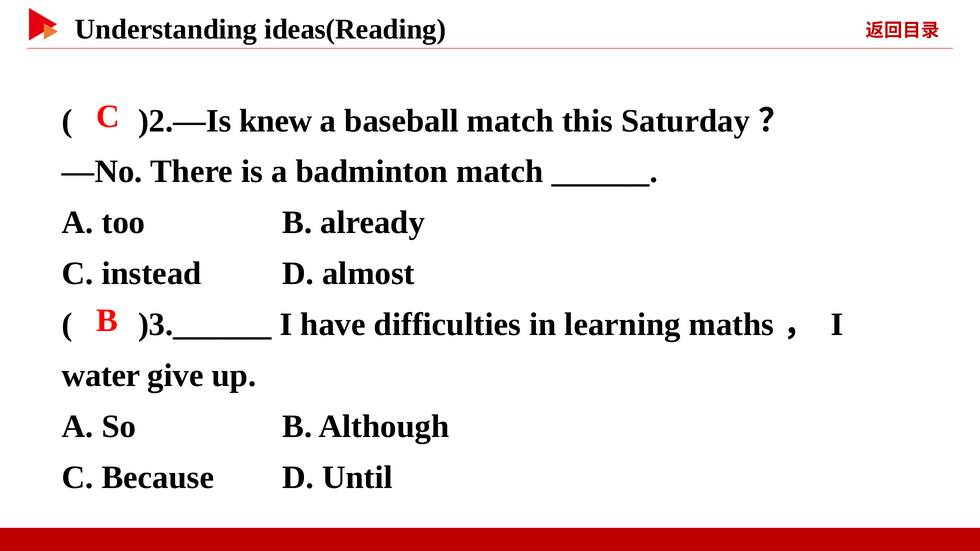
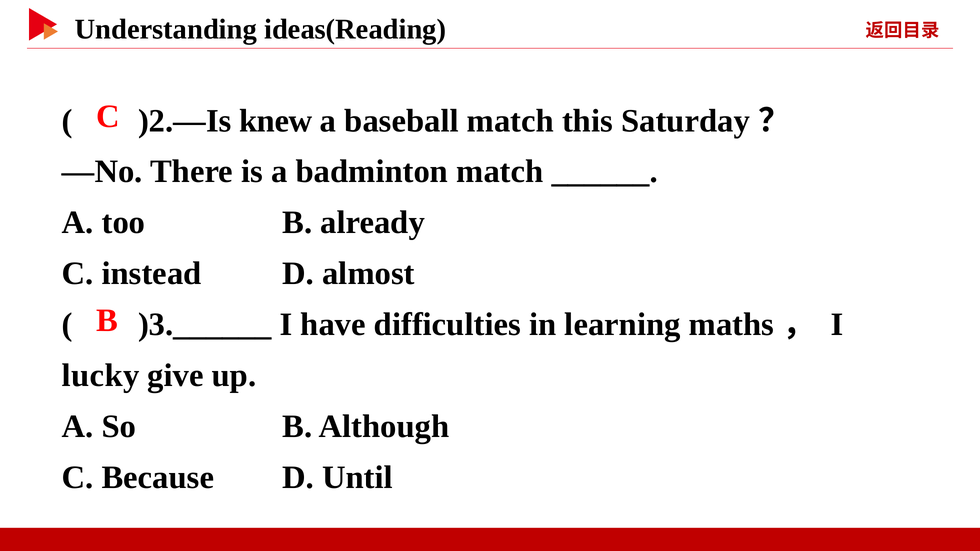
water: water -> lucky (101, 376)
